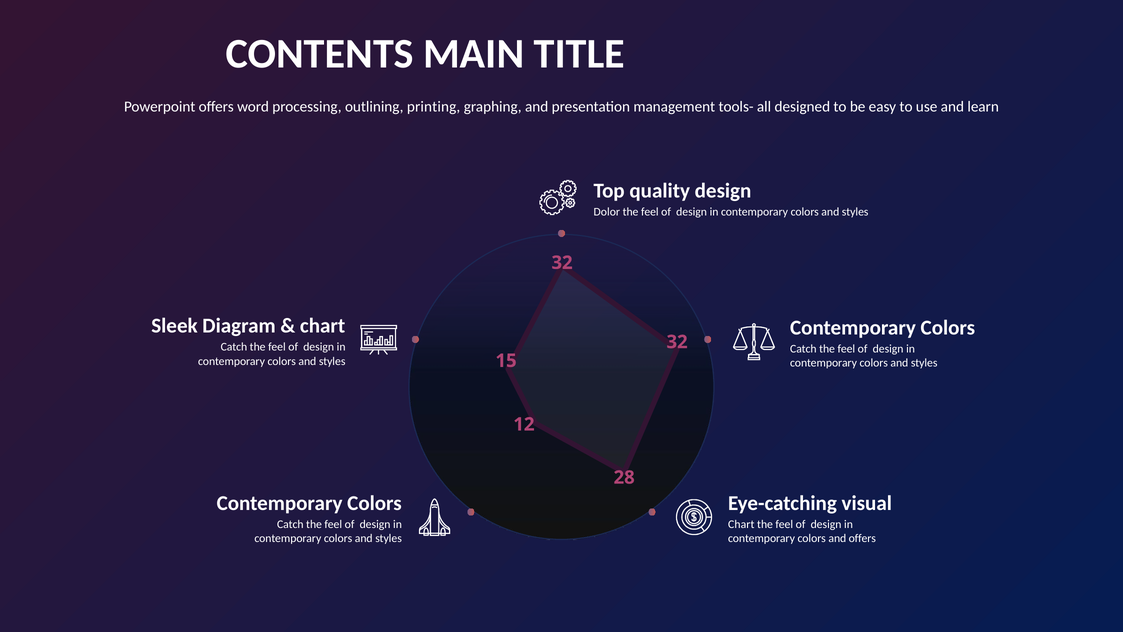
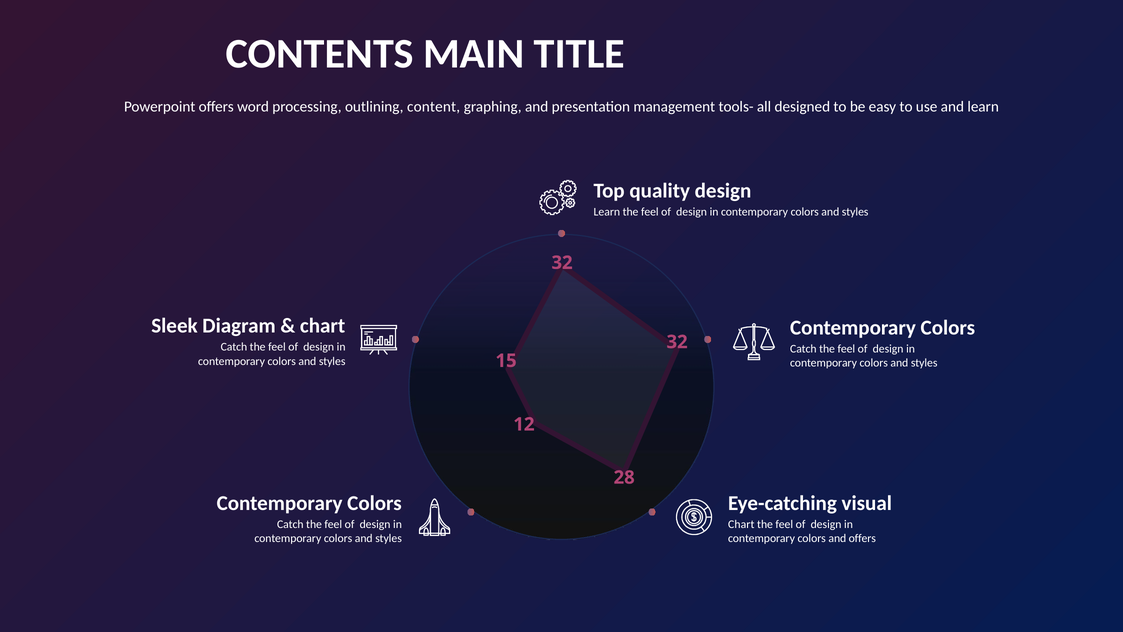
printing: printing -> content (434, 107)
Dolor: Dolor -> Learn (607, 212)
